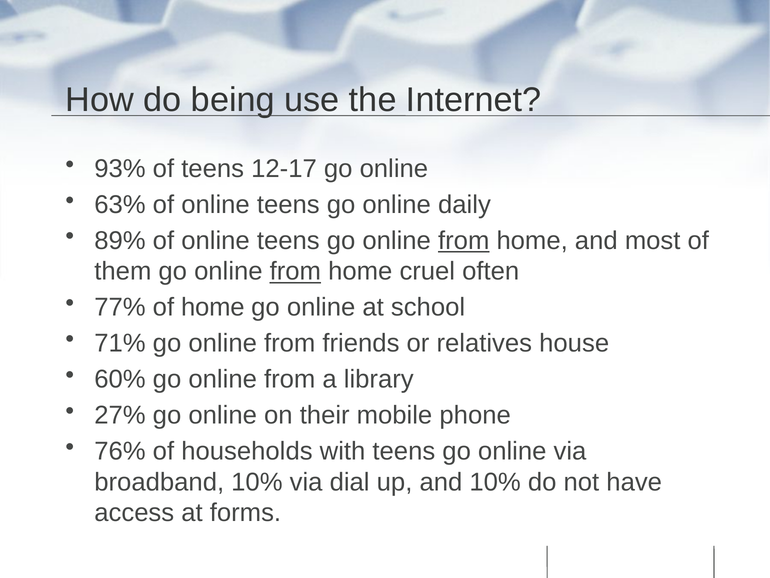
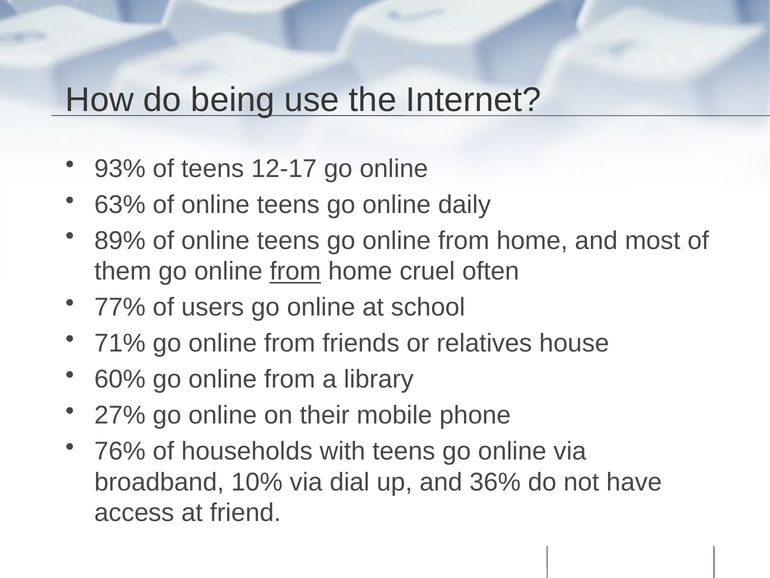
from underline: present -> none (464, 240)
of home: home -> users (213, 307)
and 10%: 10% -> 36% (495, 482)
forms: forms -> friend (245, 512)
